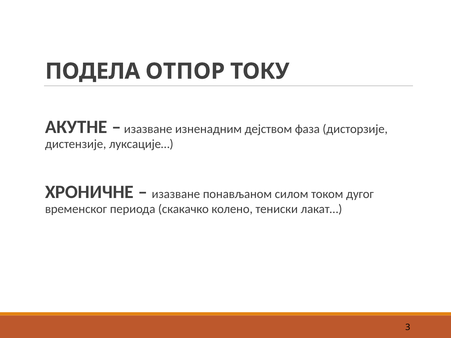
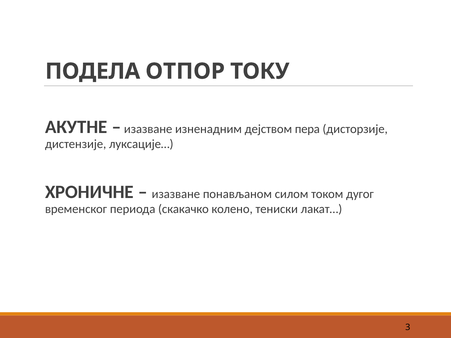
фаза: фаза -> пера (307, 129)
